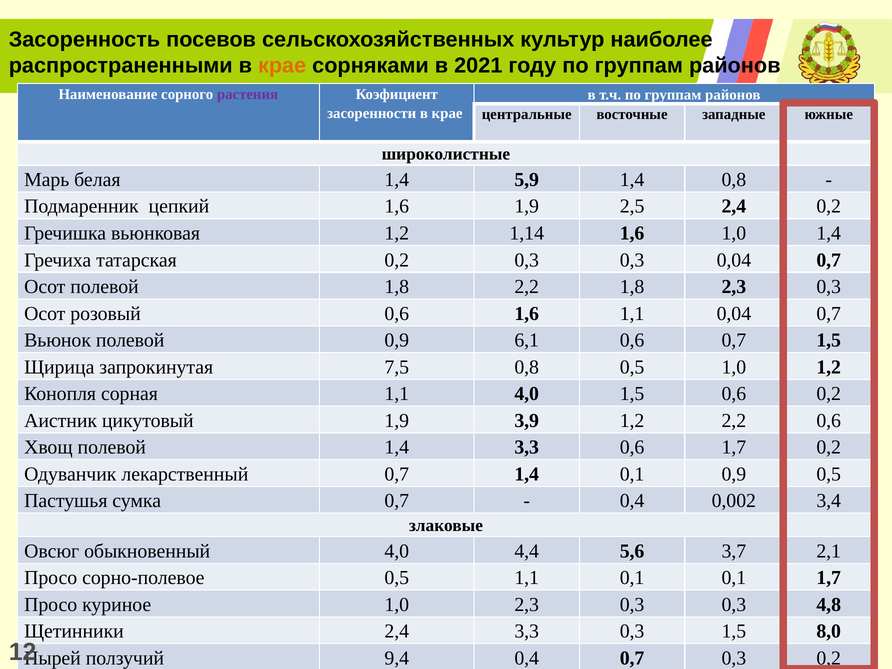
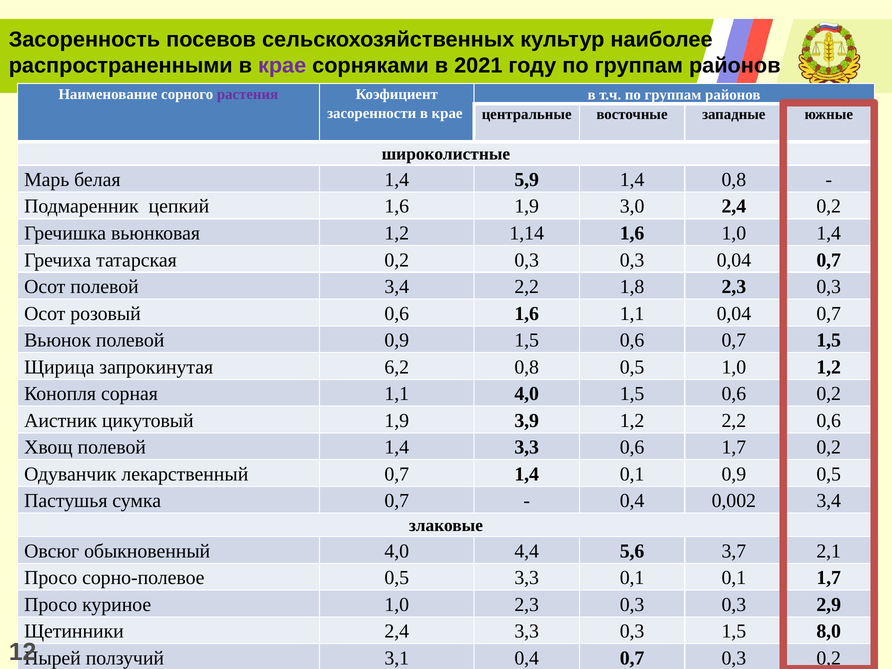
крае colour: orange -> purple (282, 66)
2,5: 2,5 -> 3,0 (632, 206)
полевой 1,8: 1,8 -> 3,4 (397, 287)
0,9 6,1: 6,1 -> 1,5 (527, 340)
7,5: 7,5 -> 6,2 (397, 367)
0,5 1,1: 1,1 -> 3,3 (527, 578)
4,8: 4,8 -> 2,9 (829, 605)
9,4: 9,4 -> 3,1 (397, 658)
